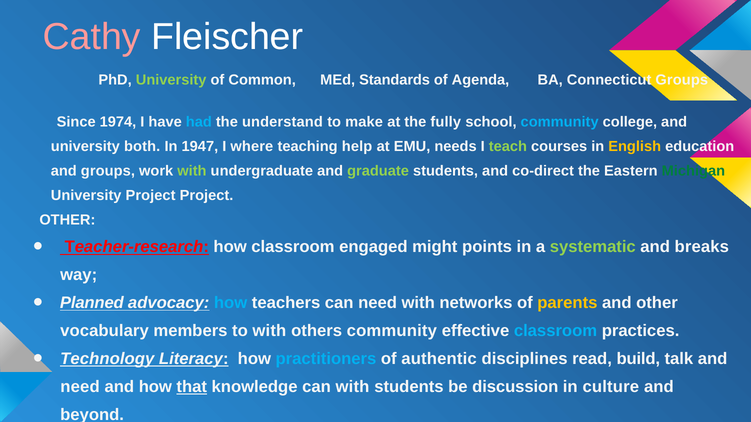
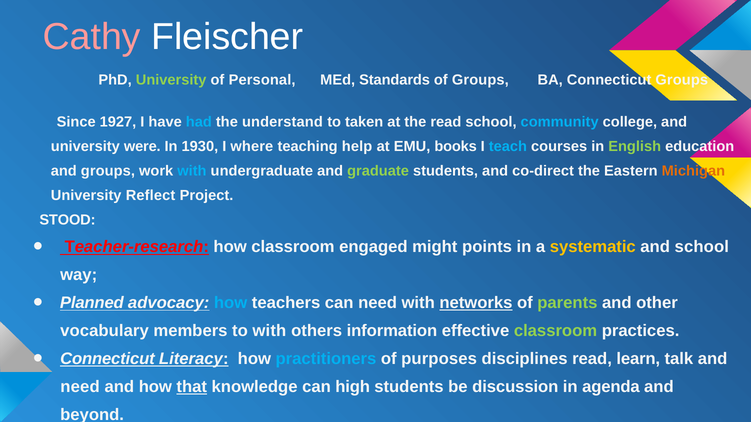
Common: Common -> Personal (262, 80)
of Agenda: Agenda -> Groups (480, 80)
1974: 1974 -> 1927 (118, 122)
make: make -> taken (364, 122)
the fully: fully -> read (446, 122)
both: both -> were (142, 147)
1947: 1947 -> 1930 (200, 147)
needs: needs -> books (456, 147)
teach colour: light green -> light blue (508, 147)
English colour: yellow -> light green (635, 147)
with colour: light green -> light blue (192, 171)
Michigan colour: green -> orange (693, 171)
University Project: Project -> Reflect (151, 196)
OTHER: OTHER -> STOOD (67, 220)
systematic colour: light green -> yellow (593, 247)
and breaks: breaks -> school (702, 247)
networks underline: none -> present (476, 303)
parents colour: yellow -> light green (567, 303)
others community: community -> information (392, 331)
classroom colour: light blue -> light green (556, 331)
Technology: Technology -> Connecticut (107, 359)
authentic: authentic -> purposes (439, 359)
build: build -> learn (638, 359)
can with: with -> high (353, 387)
culture: culture -> agenda (611, 387)
